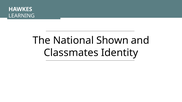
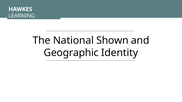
Classmates: Classmates -> Geographic (71, 53)
